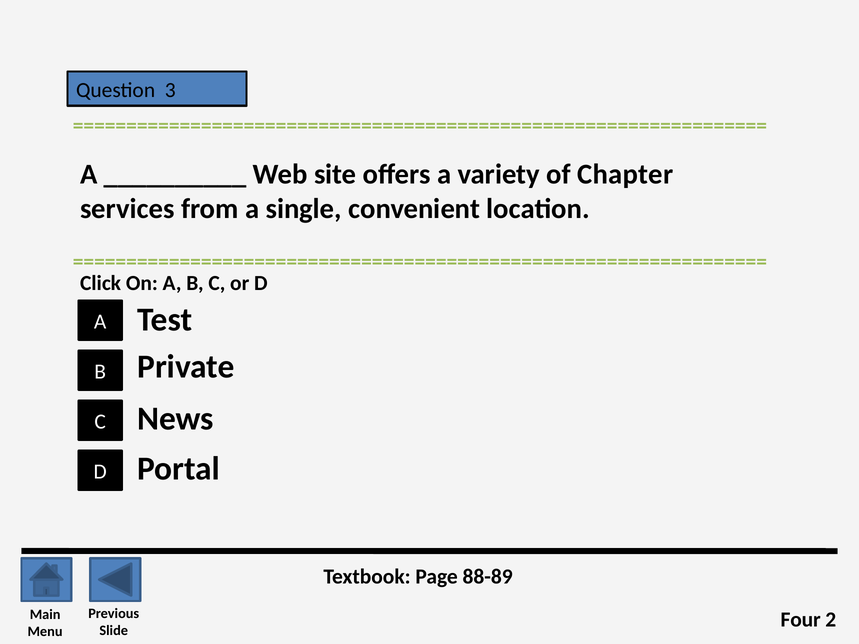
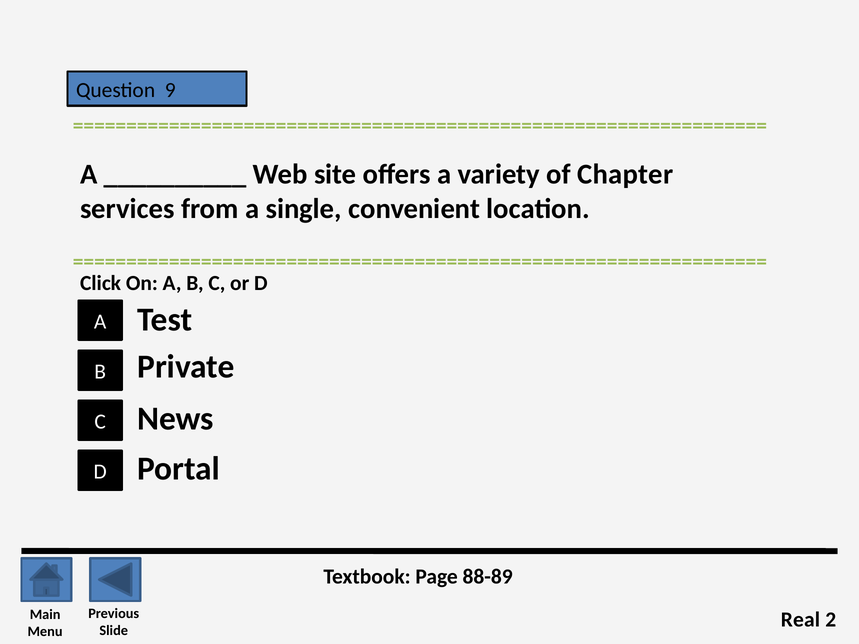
3: 3 -> 9 (170, 90)
Four: Four -> Real (800, 620)
